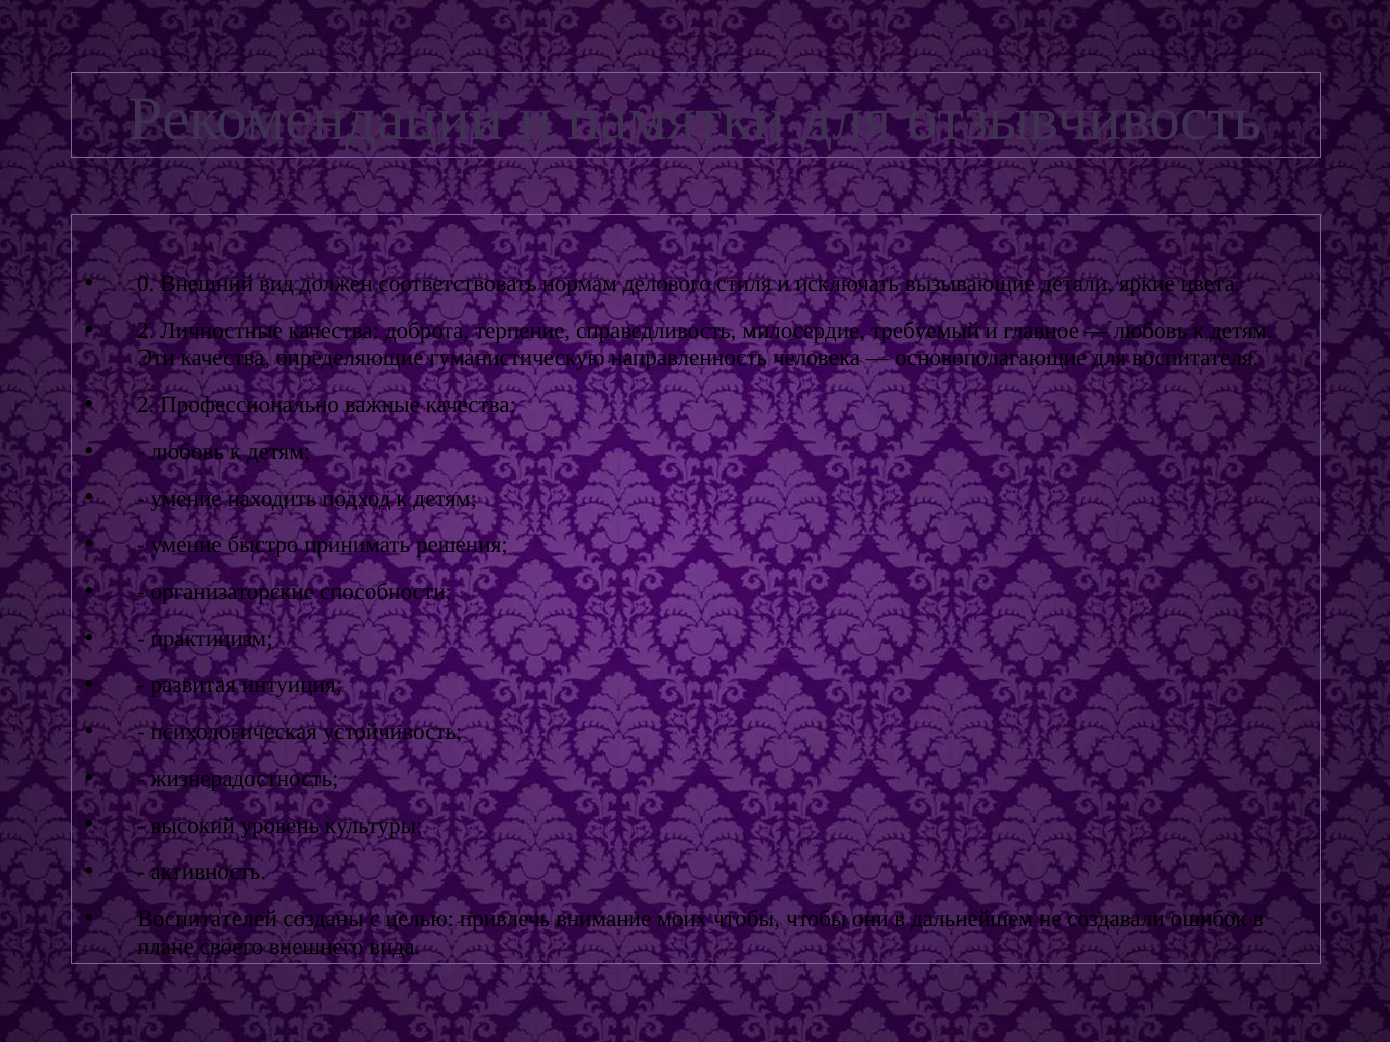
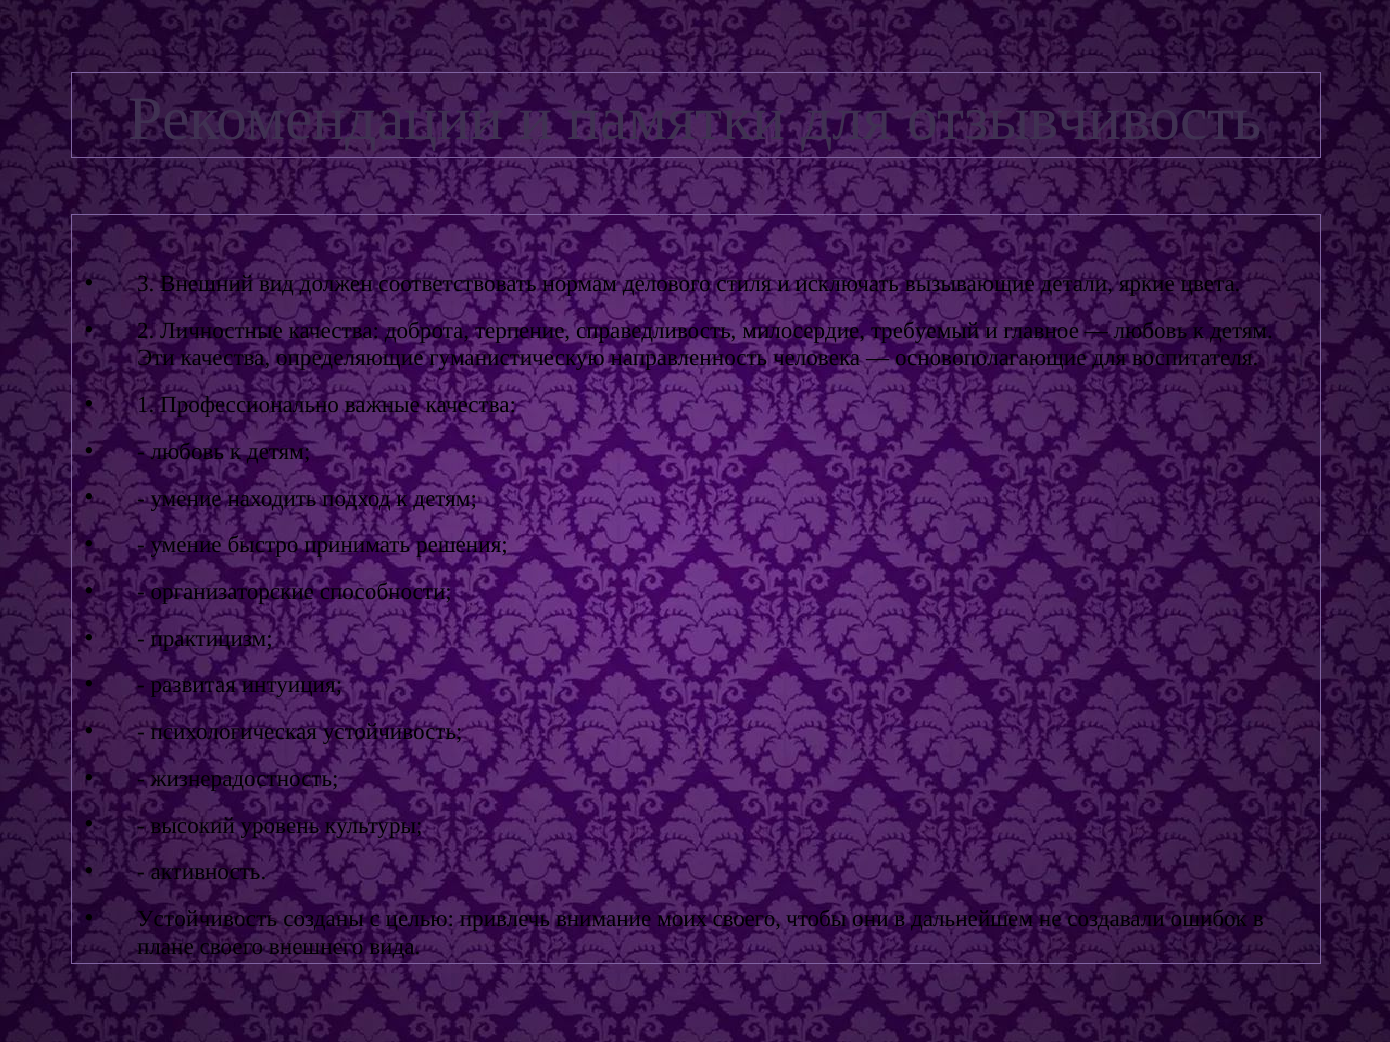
0: 0 -> 3 (146, 284)
2: 2 -> 1 (146, 405)
Воспитателей: Воспитателей -> Устойчивость (207, 919)
моих чтобы: чтобы -> своего (747, 919)
